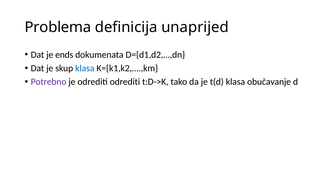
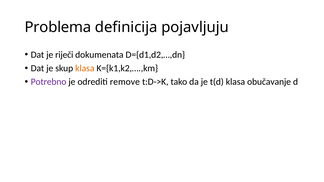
unaprijed: unaprijed -> pojavljuju (195, 27)
ends: ends -> riječi (64, 55)
klasa colour: blue -> orange (85, 68)
odrediti odrediti: odrediti -> remove (125, 82)
